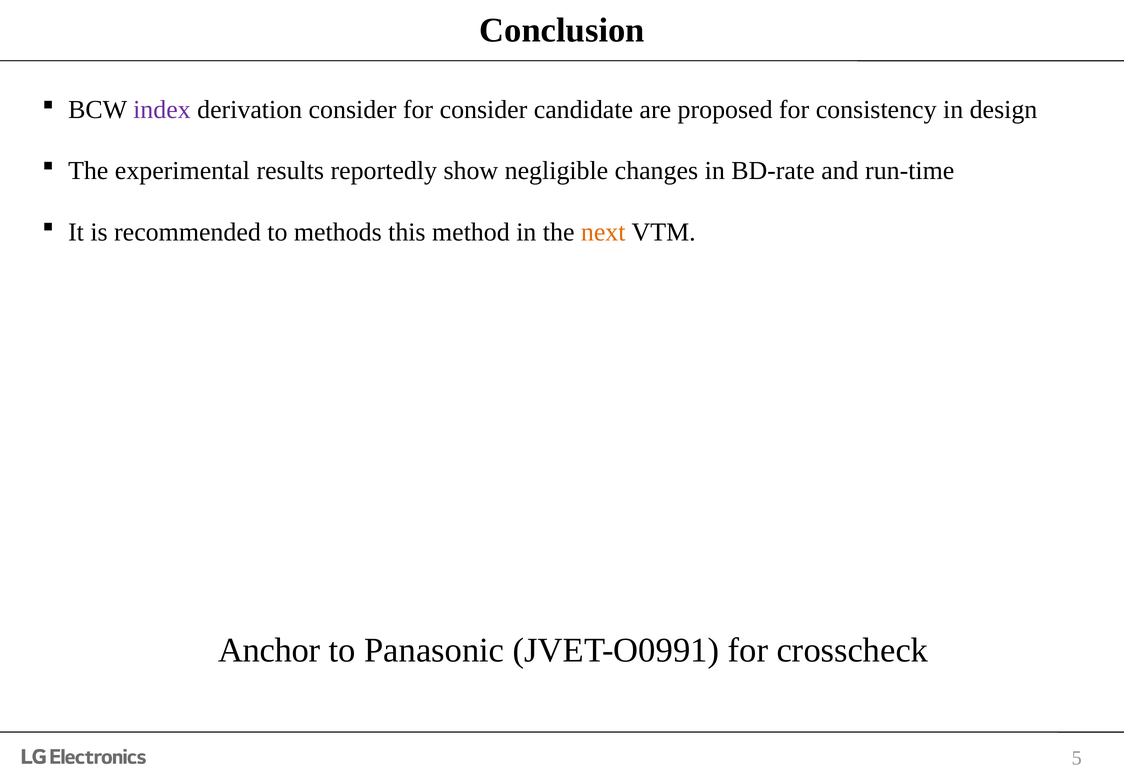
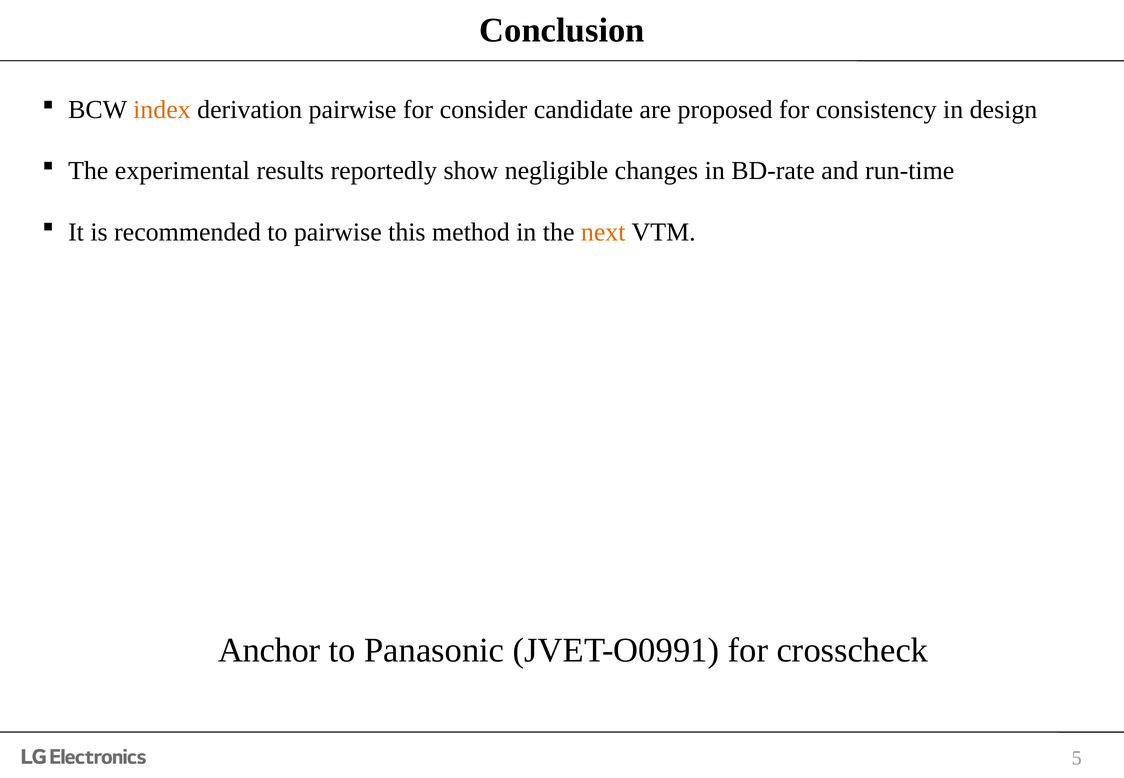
index colour: purple -> orange (162, 110)
derivation consider: consider -> pairwise (352, 110)
to methods: methods -> pairwise (338, 232)
